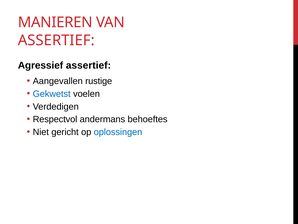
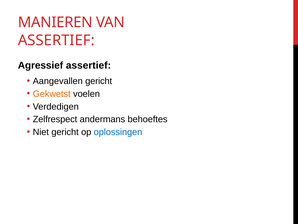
Aangevallen rustige: rustige -> gericht (99, 81)
Gekwetst colour: blue -> orange (52, 94)
Respectvol: Respectvol -> Zelfrespect (55, 119)
